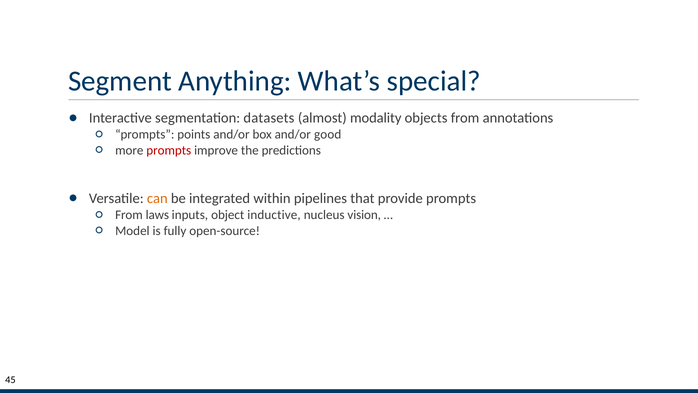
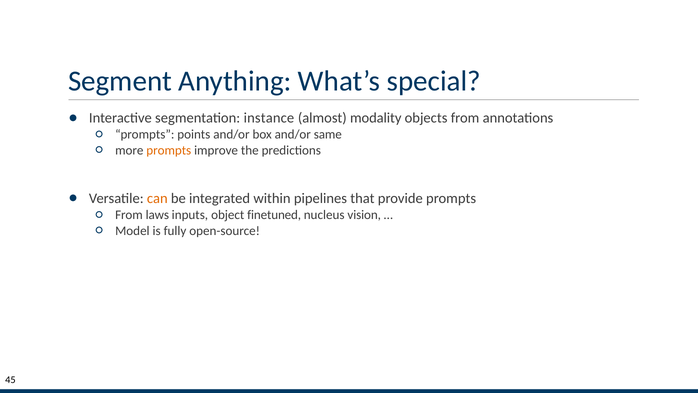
datasets: datasets -> instance (269, 118)
good: good -> same (328, 135)
prompts colour: red -> orange (169, 150)
inductive: inductive -> finetuned (274, 215)
